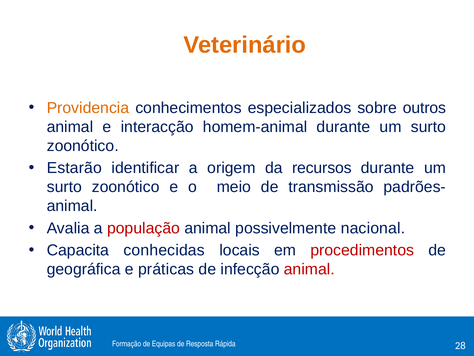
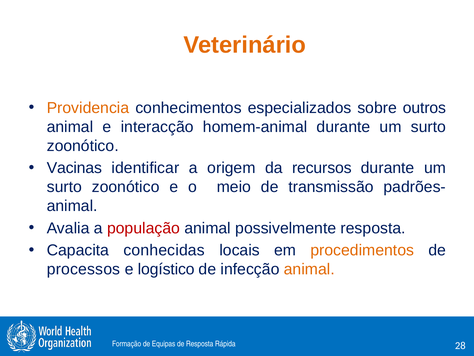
Estarão: Estarão -> Vacinas (74, 168)
possivelmente nacional: nacional -> resposta (373, 228)
procedimentos colour: red -> orange (362, 250)
geográfica: geográfica -> processos (84, 269)
práticas: práticas -> logístico (166, 269)
animal colour: red -> orange (309, 269)
